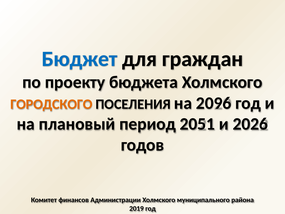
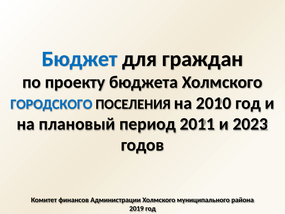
ГОРОДСКОГО colour: orange -> blue (51, 104)
2096: 2096 -> 2010 (214, 103)
2051: 2051 -> 2011 (197, 124)
2026: 2026 -> 2023 (250, 124)
